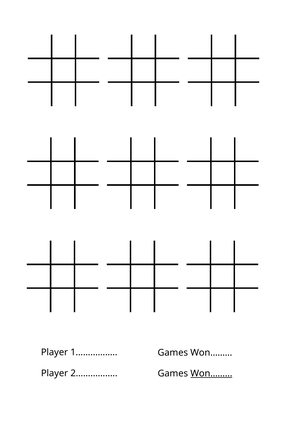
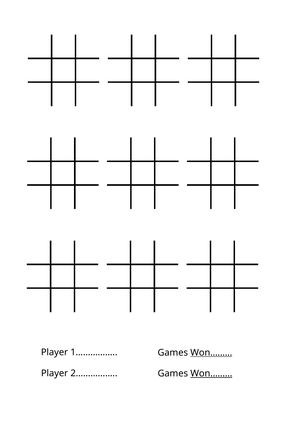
Won……… underline: none -> present (211, 352)
